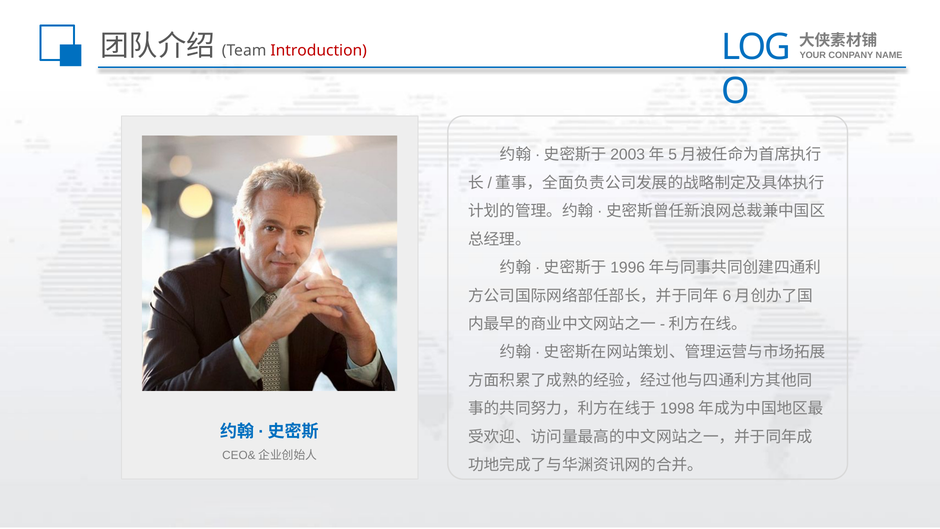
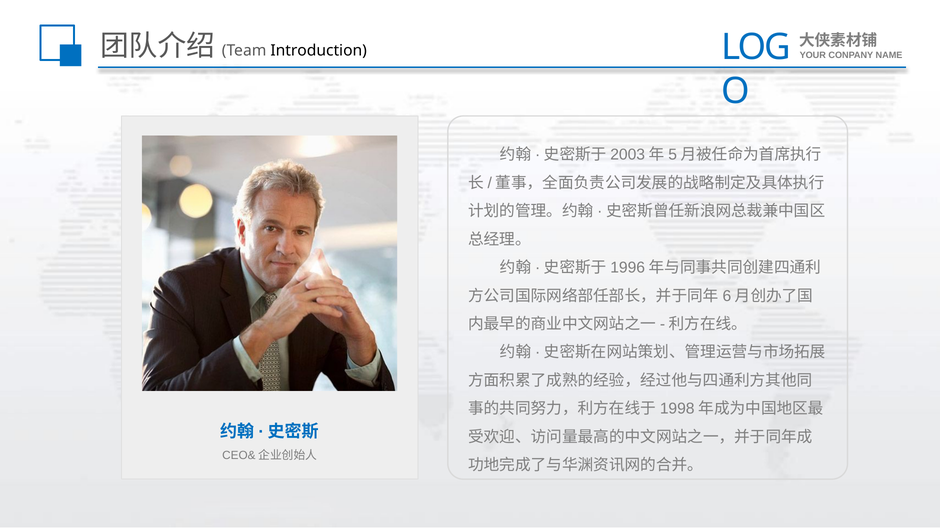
Introduction colour: red -> black (319, 51)
